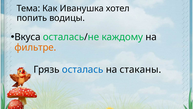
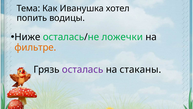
Вкуса: Вкуса -> Ниже (27, 37)
каждому: каждому -> ложечки (122, 37)
осталась colour: blue -> purple (83, 69)
